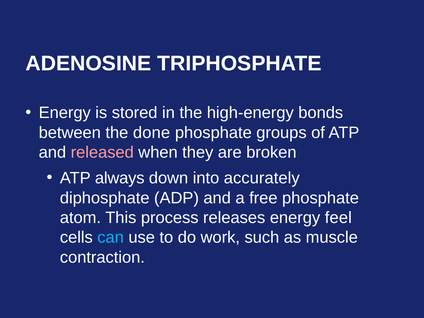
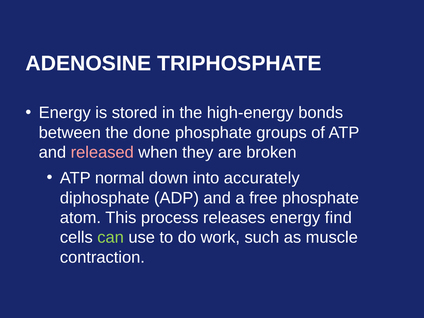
always: always -> normal (120, 178)
feel: feel -> find (338, 218)
can colour: light blue -> light green (111, 238)
